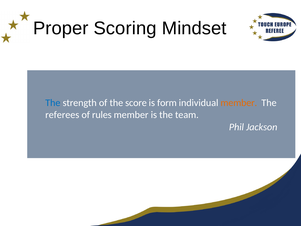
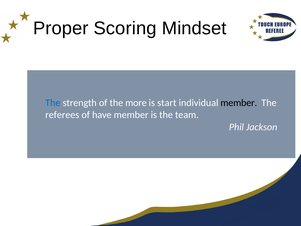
score: score -> more (136, 103)
form: form -> start (167, 103)
member colour: orange -> black (239, 103)
rules: rules -> have (102, 115)
